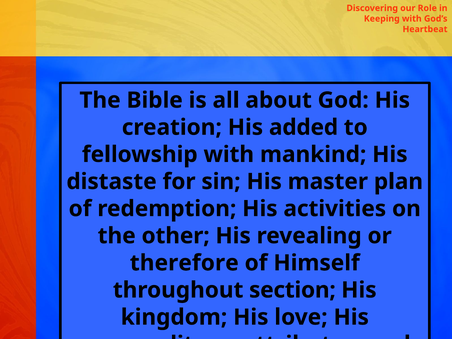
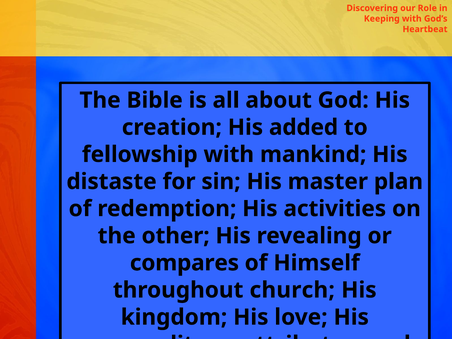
therefore: therefore -> compares (184, 263)
section: section -> church (292, 290)
